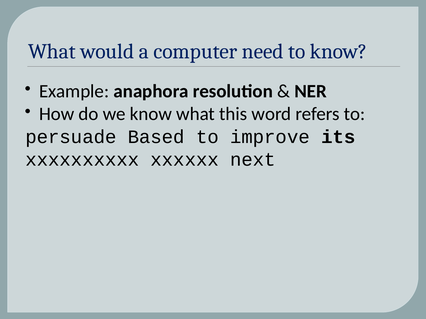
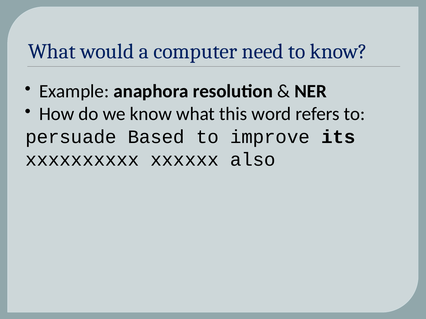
next: next -> also (253, 160)
